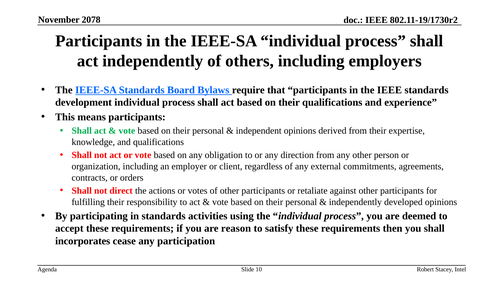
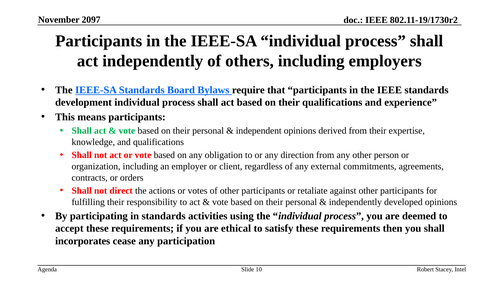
2078: 2078 -> 2097 (91, 20)
reason: reason -> ethical (236, 228)
